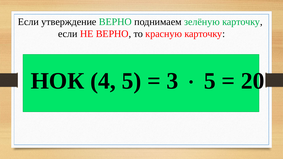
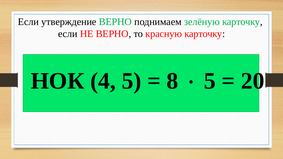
3: 3 -> 8 (172, 81)
